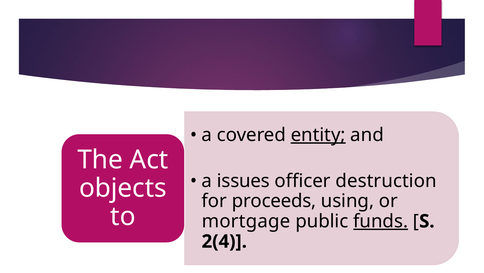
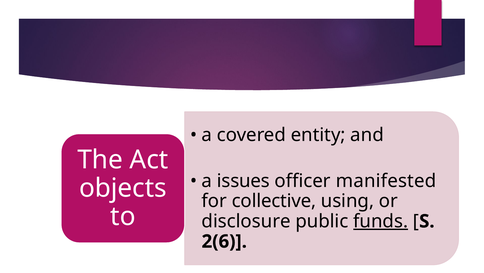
entity underline: present -> none (318, 135)
destruction: destruction -> manifested (386, 180)
proceeds: proceeds -> collective (274, 201)
mortgage: mortgage -> disclosure (246, 221)
2(4: 2(4 -> 2(6 (224, 241)
